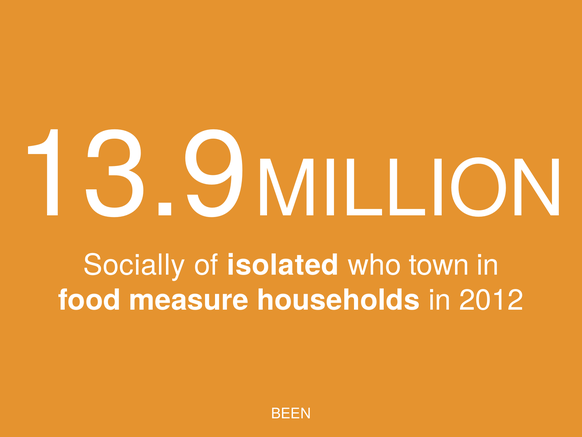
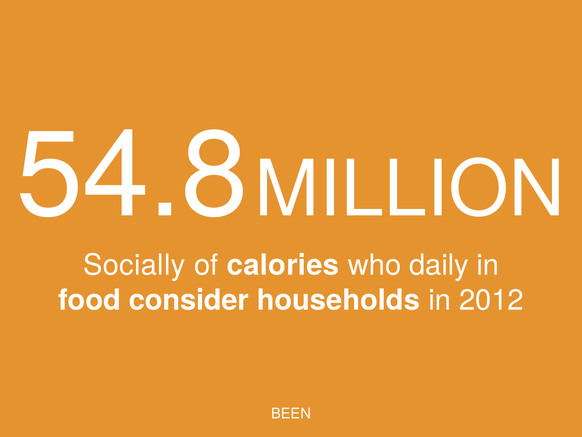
13.9: 13.9 -> 54.8 (132, 175)
isolated: isolated -> calories (283, 265)
town: town -> daily (439, 265)
measure: measure -> consider (189, 300)
